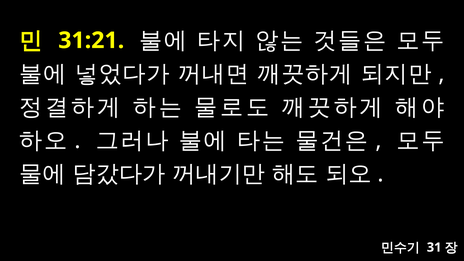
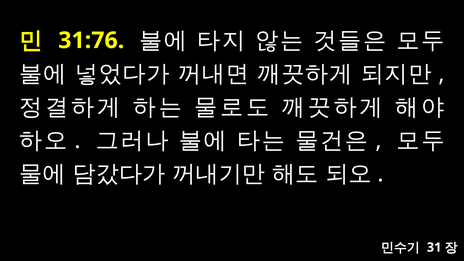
31:21: 31:21 -> 31:76 (91, 40)
